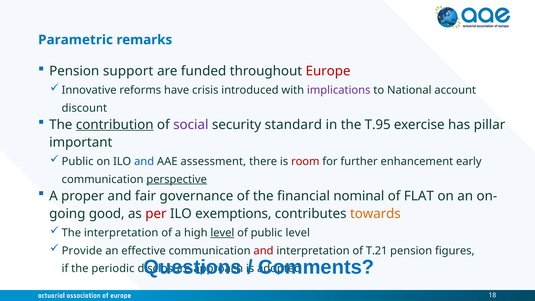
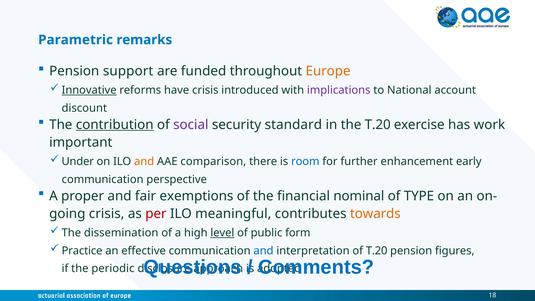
Europe colour: red -> orange (328, 71)
Innovative underline: none -> present (89, 90)
the T.95: T.95 -> T.20 (378, 125)
pillar: pillar -> work (489, 125)
Public: Public -> Under (78, 161)
and colour: blue -> orange (144, 161)
assessment: assessment -> comparison (213, 161)
room colour: red -> blue (305, 161)
perspective underline: present -> none (177, 179)
governance: governance -> exemptions (196, 196)
FLAT: FLAT -> TYPE (419, 196)
good: good -> crisis (107, 214)
exemptions: exemptions -> meaningful (233, 214)
The interpretation: interpretation -> dissemination (121, 233)
public level: level -> form (298, 233)
Provide: Provide -> Practice (82, 251)
and colour: red -> blue (263, 251)
of T.21: T.21 -> T.20 (377, 251)
